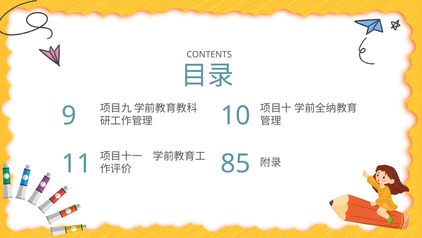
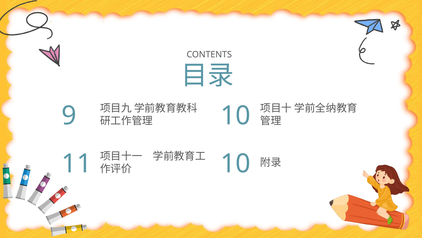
11 85: 85 -> 10 (236, 163)
